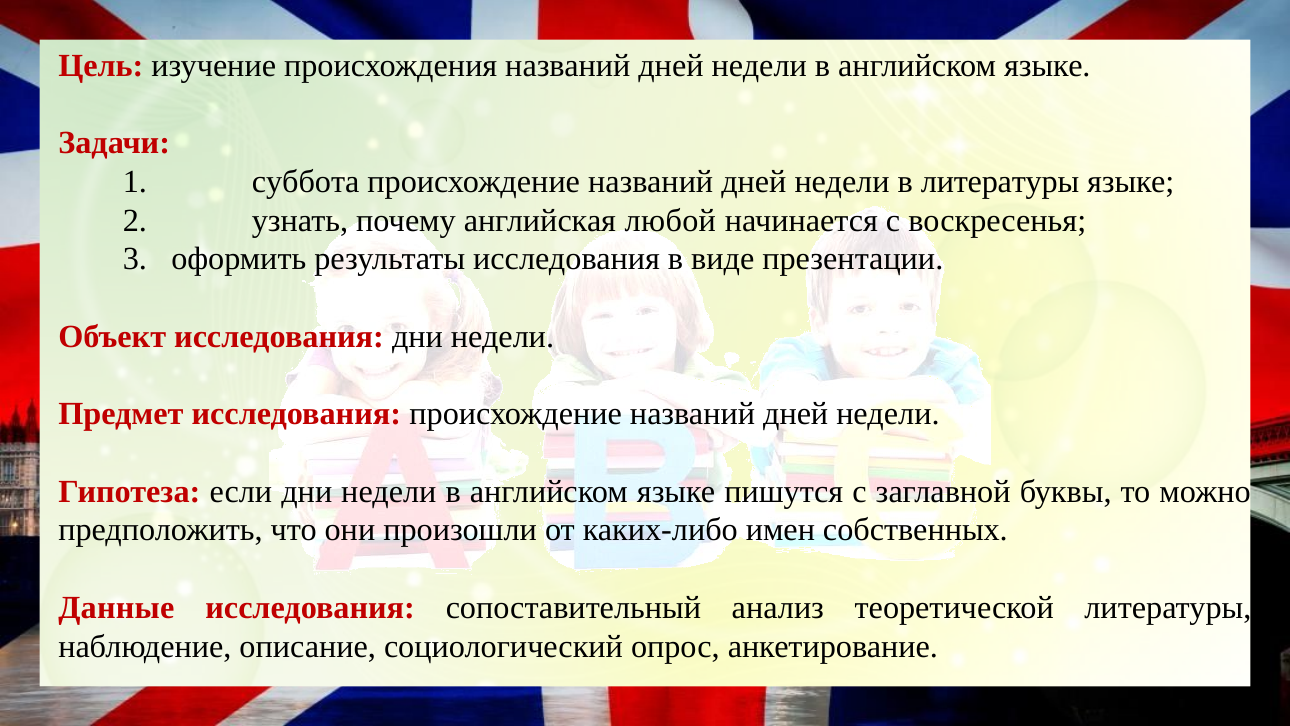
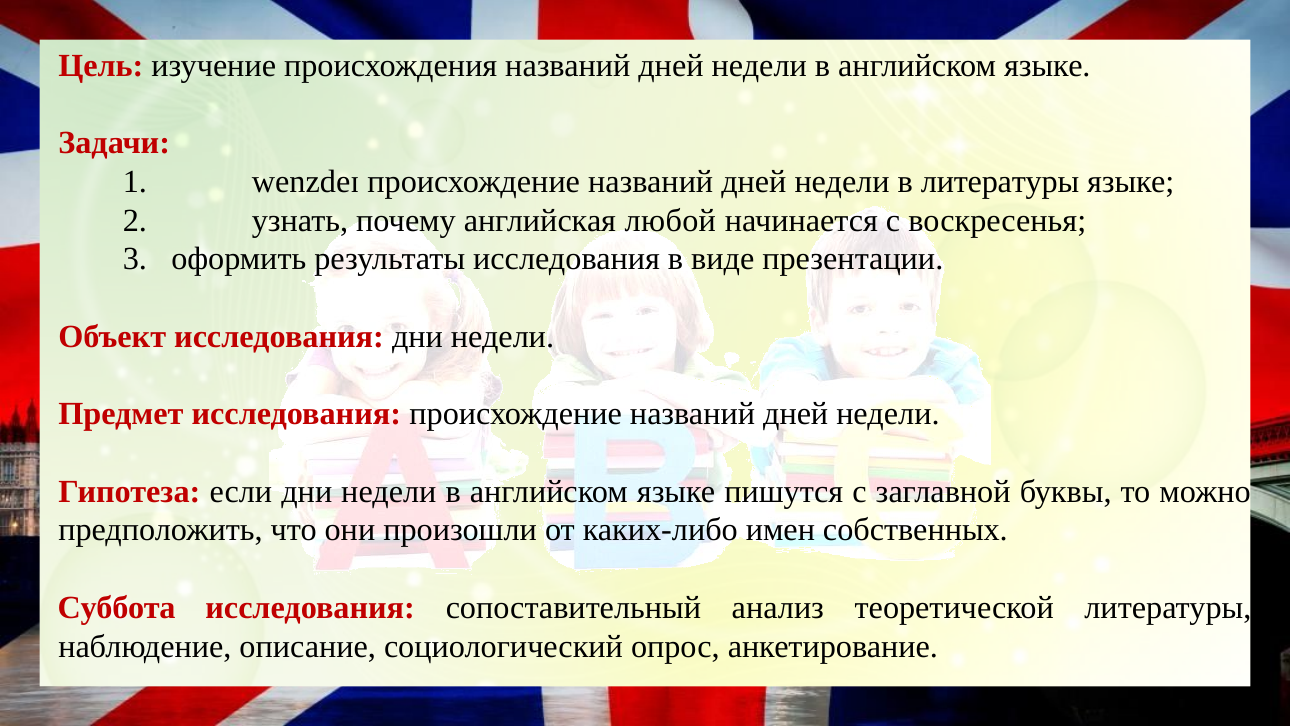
суббота: суббота -> wenzdeɪ (306, 182)
Данные: Данные -> Суббота (117, 607)
